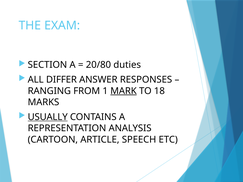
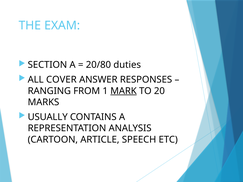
DIFFER: DIFFER -> COVER (61, 80)
18: 18 -> 20 (159, 91)
USUALLY underline: present -> none (48, 117)
